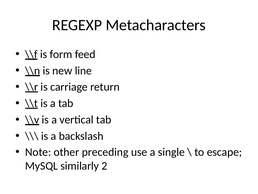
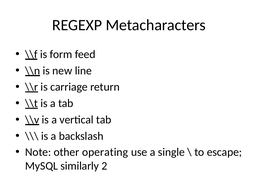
preceding: preceding -> operating (105, 152)
